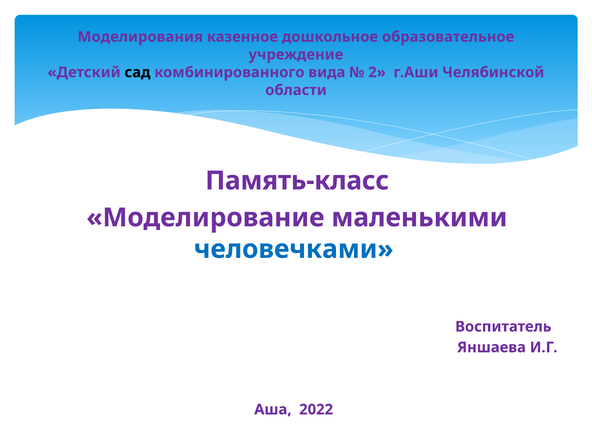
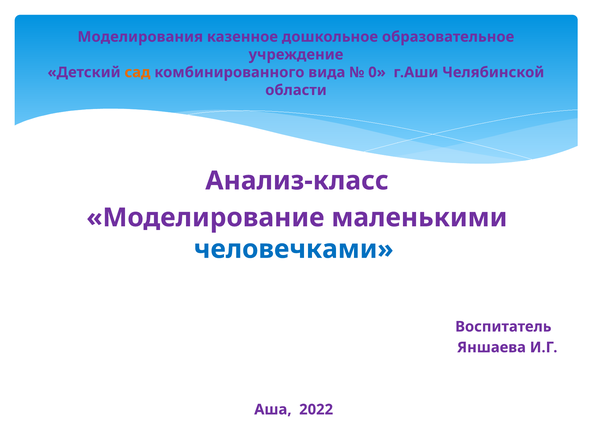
сад colour: black -> orange (137, 72)
2: 2 -> 0 (377, 72)
Память-класс: Память-класс -> Анализ-класс (297, 181)
